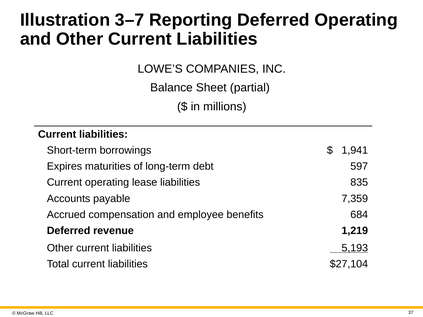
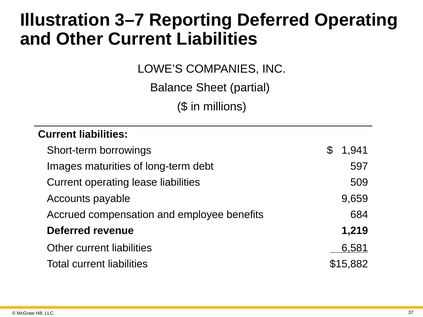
Expires: Expires -> Images (64, 167)
835: 835 -> 509 (359, 183)
7,359: 7,359 -> 9,659 (355, 199)
5,193: 5,193 -> 6,581 (355, 248)
$27,104: $27,104 -> $15,882 (349, 264)
